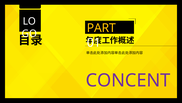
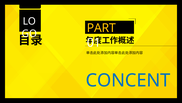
CONCENT colour: purple -> blue (128, 80)
